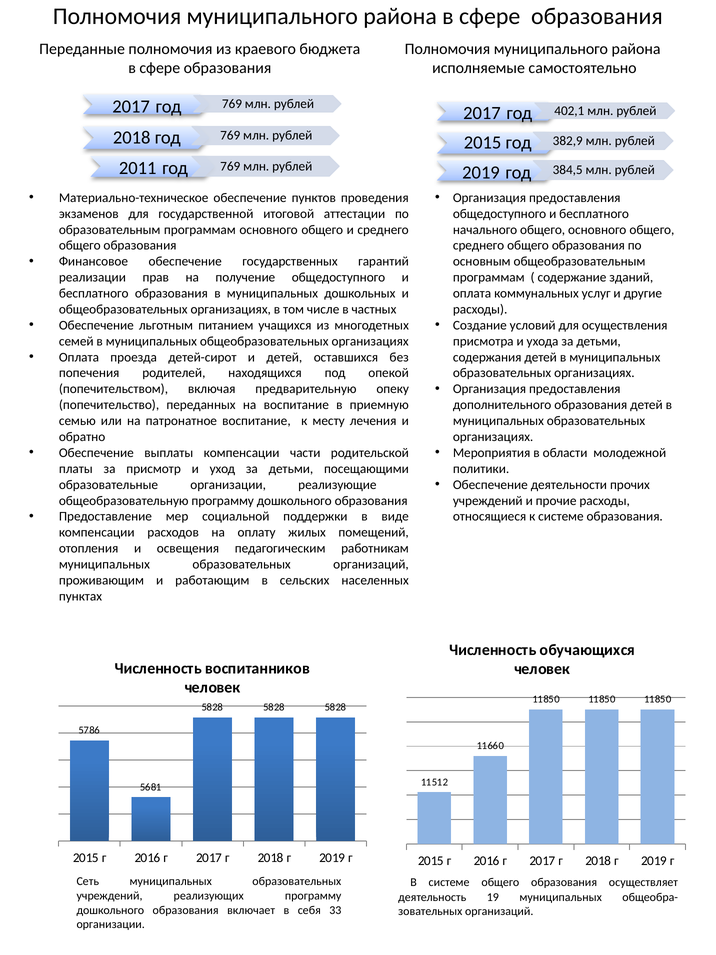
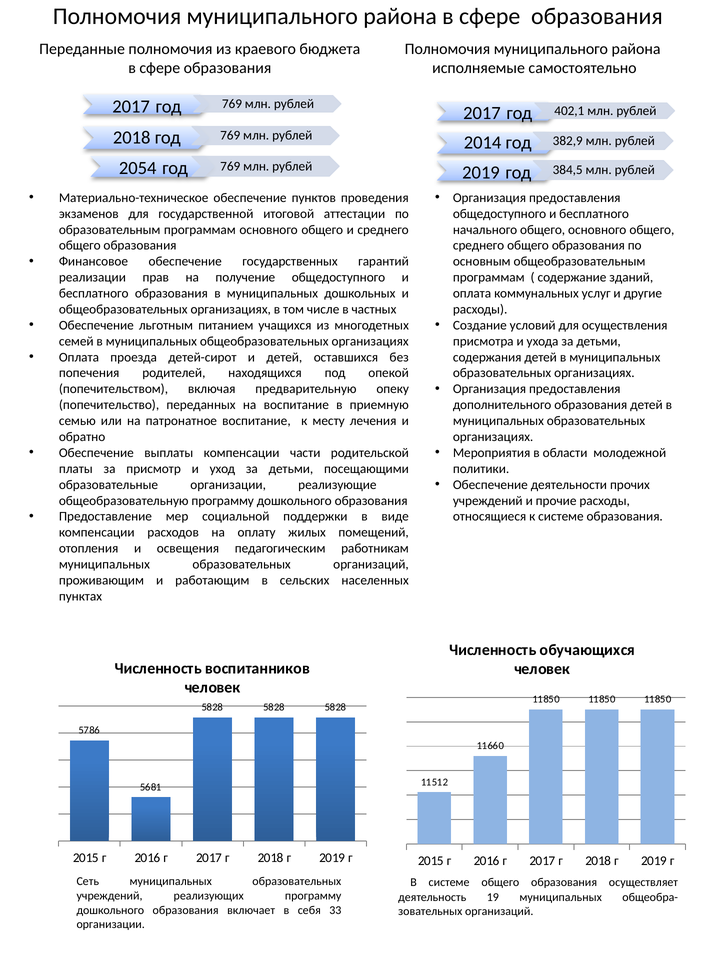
2015: 2015 -> 2014 (483, 143)
2011: 2011 -> 2054 (138, 168)
